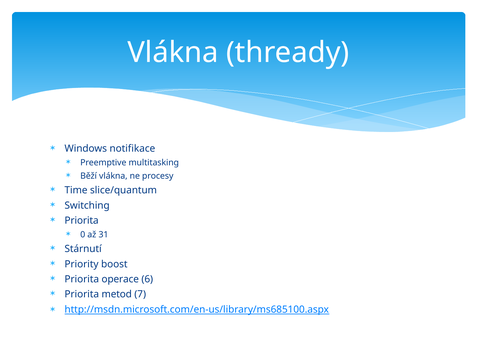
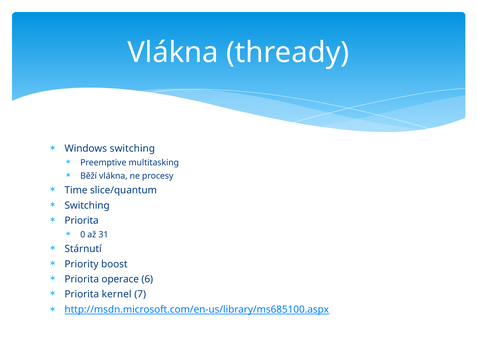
Windows notifikace: notifikace -> switching (132, 149)
metod: metod -> kernel (117, 294)
